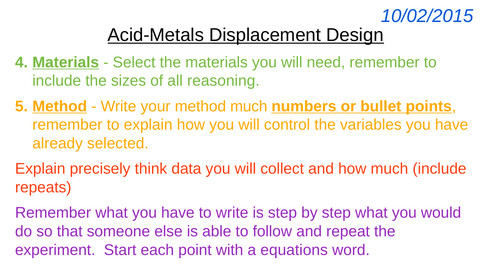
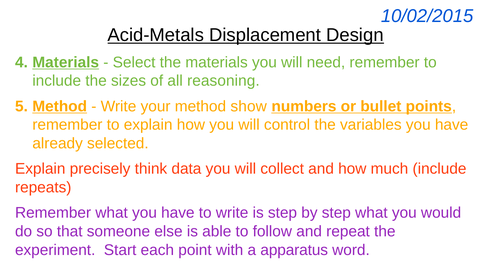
method much: much -> show (249, 106)
equations: equations -> apparatus (294, 249)
